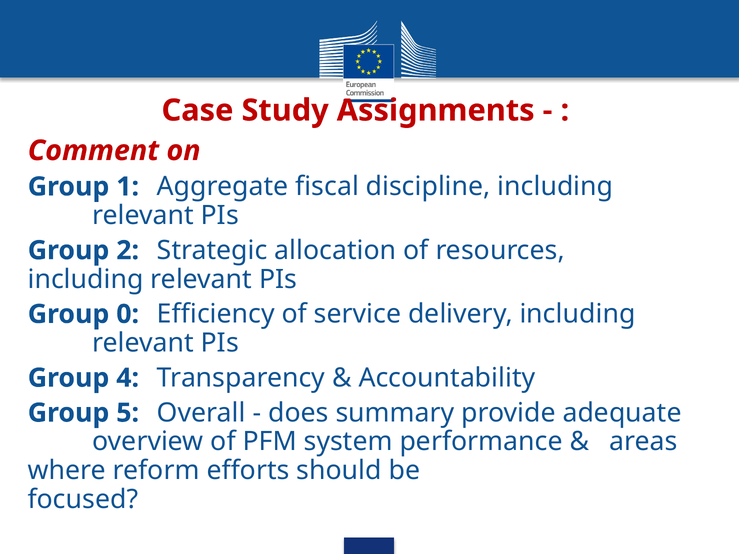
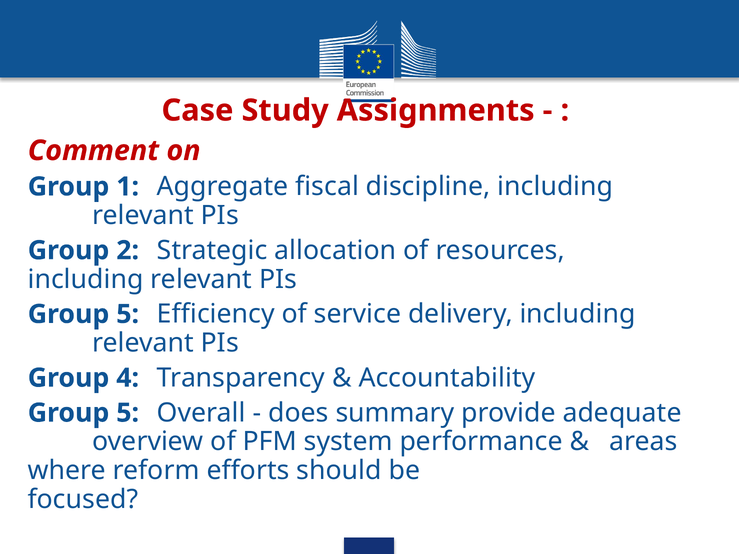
0: 0 -> 5 (128, 314)
